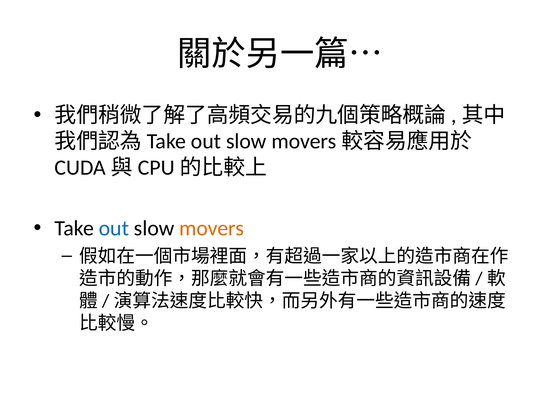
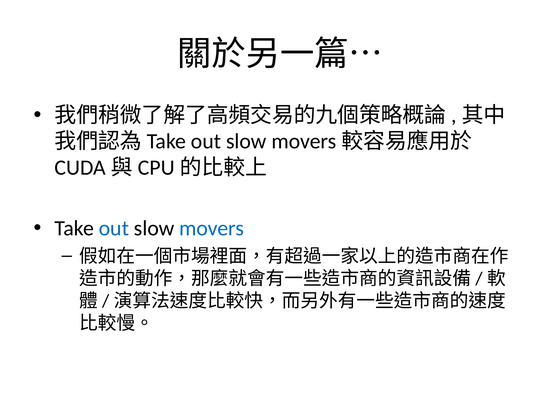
movers colour: orange -> blue (212, 228)
